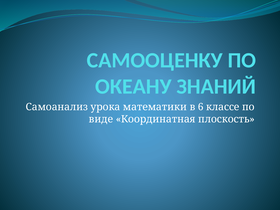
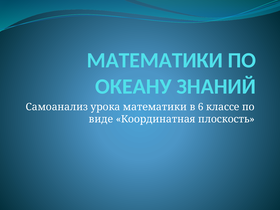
САМООЦЕНКУ: САМООЦЕНКУ -> МАТЕМАТИКИ (155, 60)
